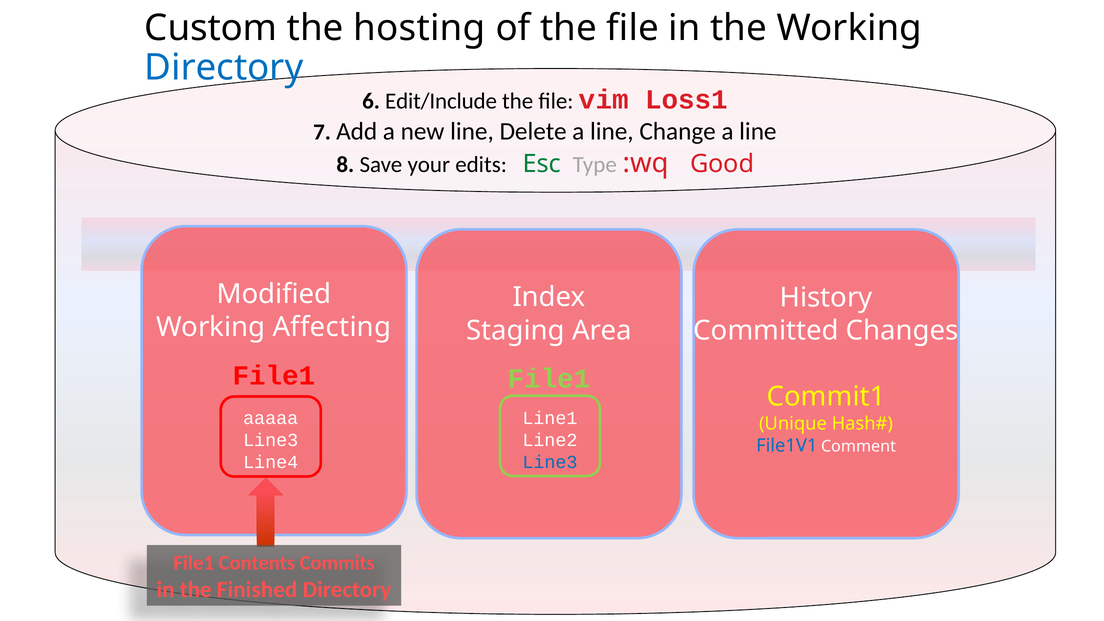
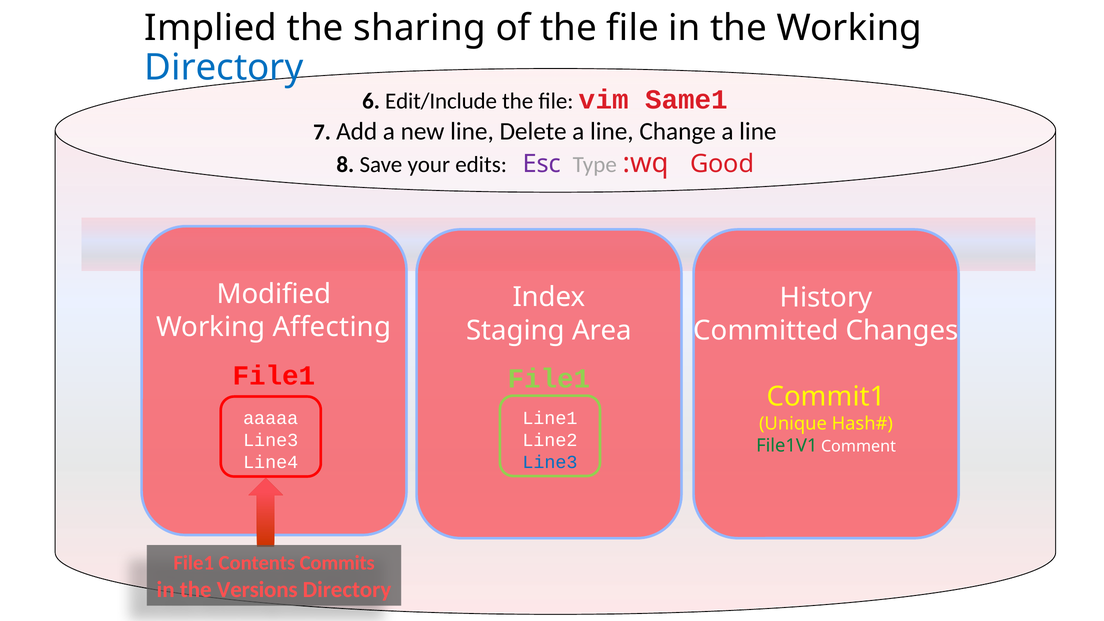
Custom: Custom -> Implied (211, 28)
hosting: hosting -> sharing (419, 28)
Loss1: Loss1 -> Same1 (687, 100)
Esc colour: green -> purple (542, 164)
File1V1 colour: blue -> green (787, 446)
Finished: Finished -> Versions (257, 589)
